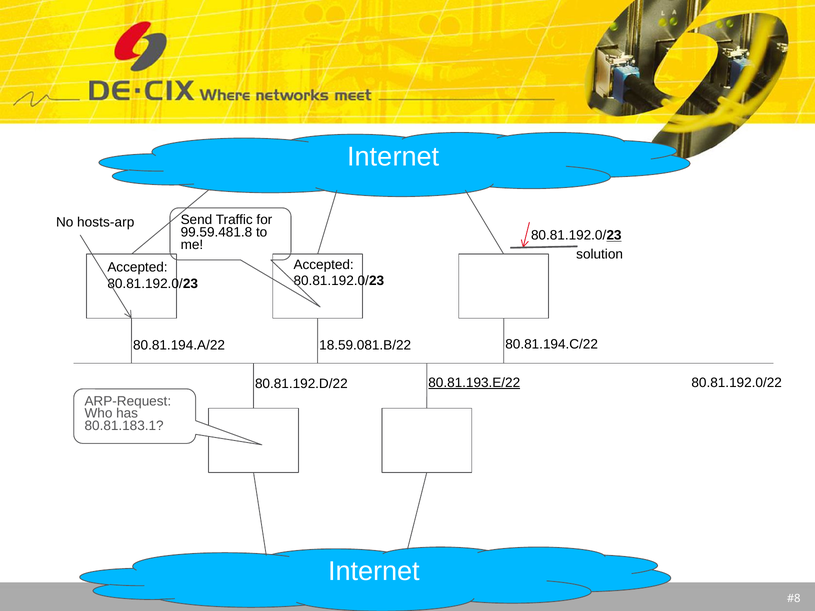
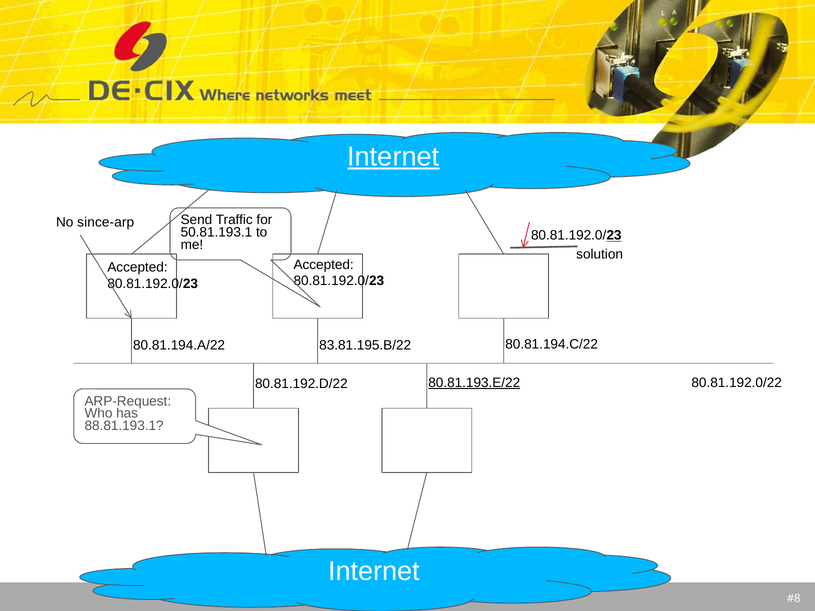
Internet underline: none -> present (393, 157)
hosts-arp: hosts-arp -> since-arp (106, 222)
99.59.481.8: 99.59.481.8 -> 50.81.193.1 (216, 232)
18.59.081.B/22: 18.59.081.B/22 -> 83.81.195.B/22 (365, 345)
80.81.183.1: 80.81.183.1 -> 88.81.193.1 (124, 426)
